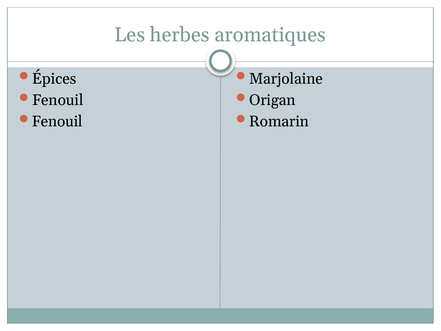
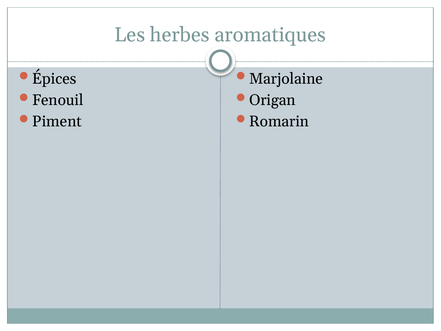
Fenouil: Fenouil -> Piment (57, 121)
